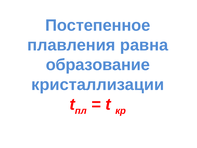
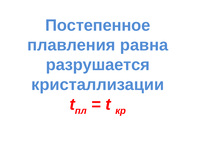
образование: образование -> разрушается (98, 65)
